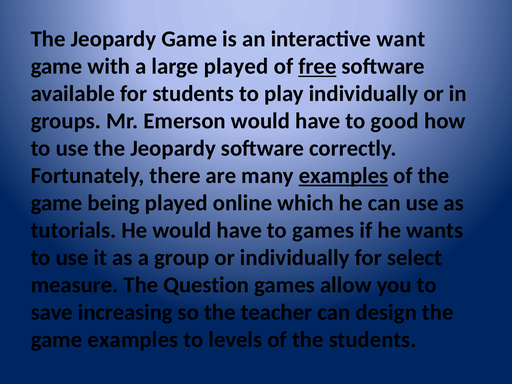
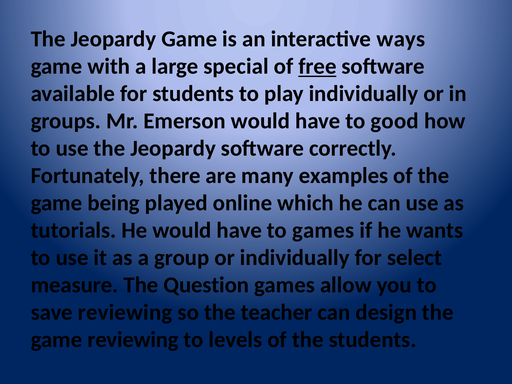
want: want -> ways (401, 39)
large played: played -> special (236, 66)
examples underline: present -> none (343, 176)
save increasing: increasing -> reviewing (125, 312)
game examples: examples -> reviewing (133, 340)
